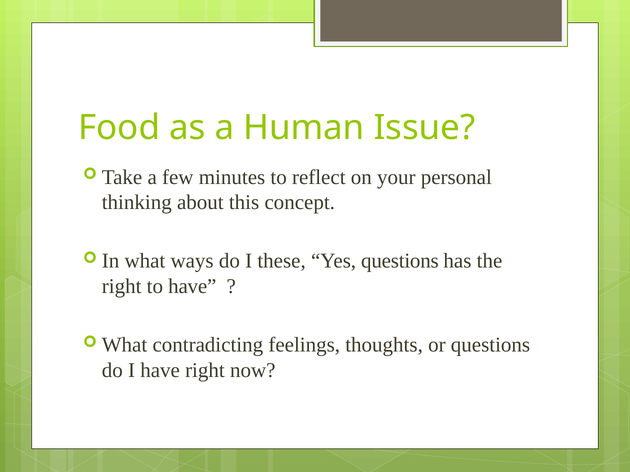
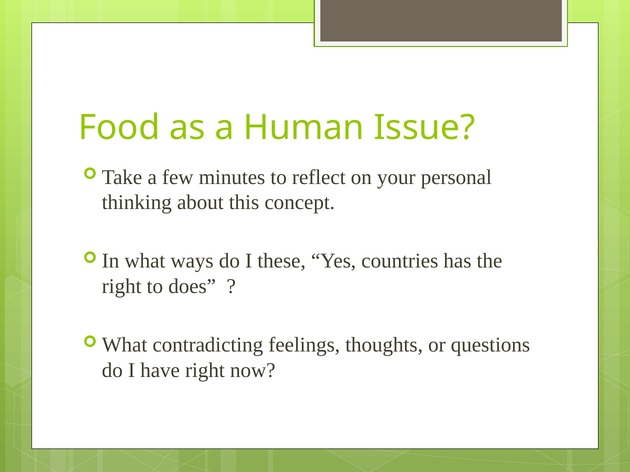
Yes questions: questions -> countries (400, 261)
to have: have -> does (192, 287)
